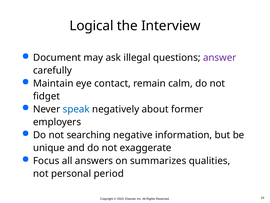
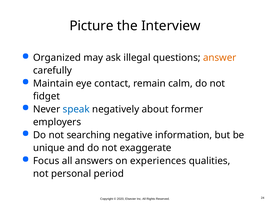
Logical: Logical -> Picture (91, 26)
Document: Document -> Organized (57, 58)
answer colour: purple -> orange (220, 58)
summarizes: summarizes -> experiences (158, 160)
